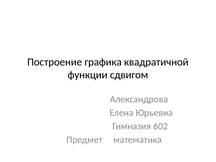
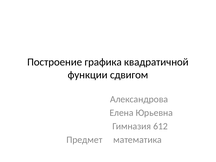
602: 602 -> 612 (161, 126)
